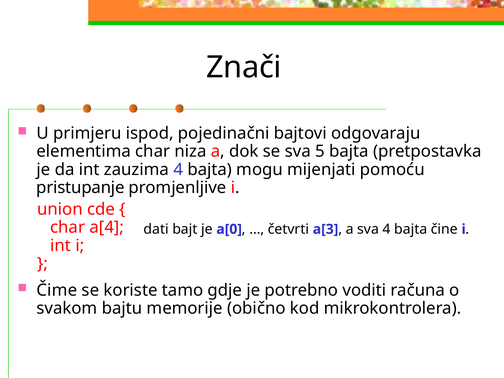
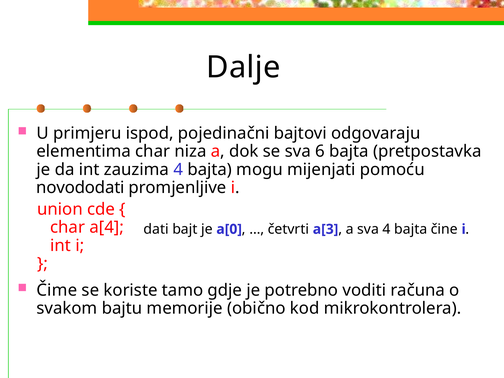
Znači: Znači -> Dalje (243, 67)
5: 5 -> 6 (320, 151)
pristupanje: pristupanje -> novododati (80, 188)
